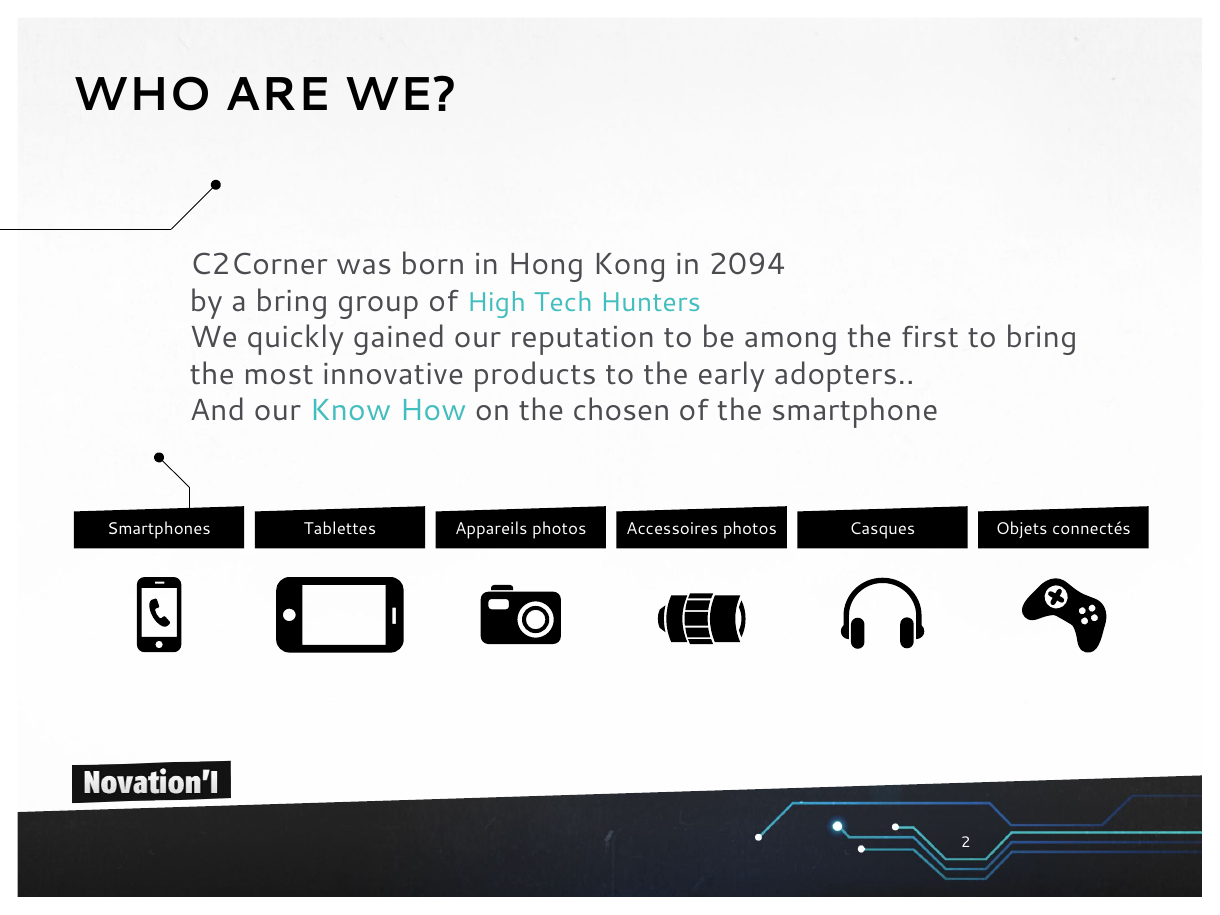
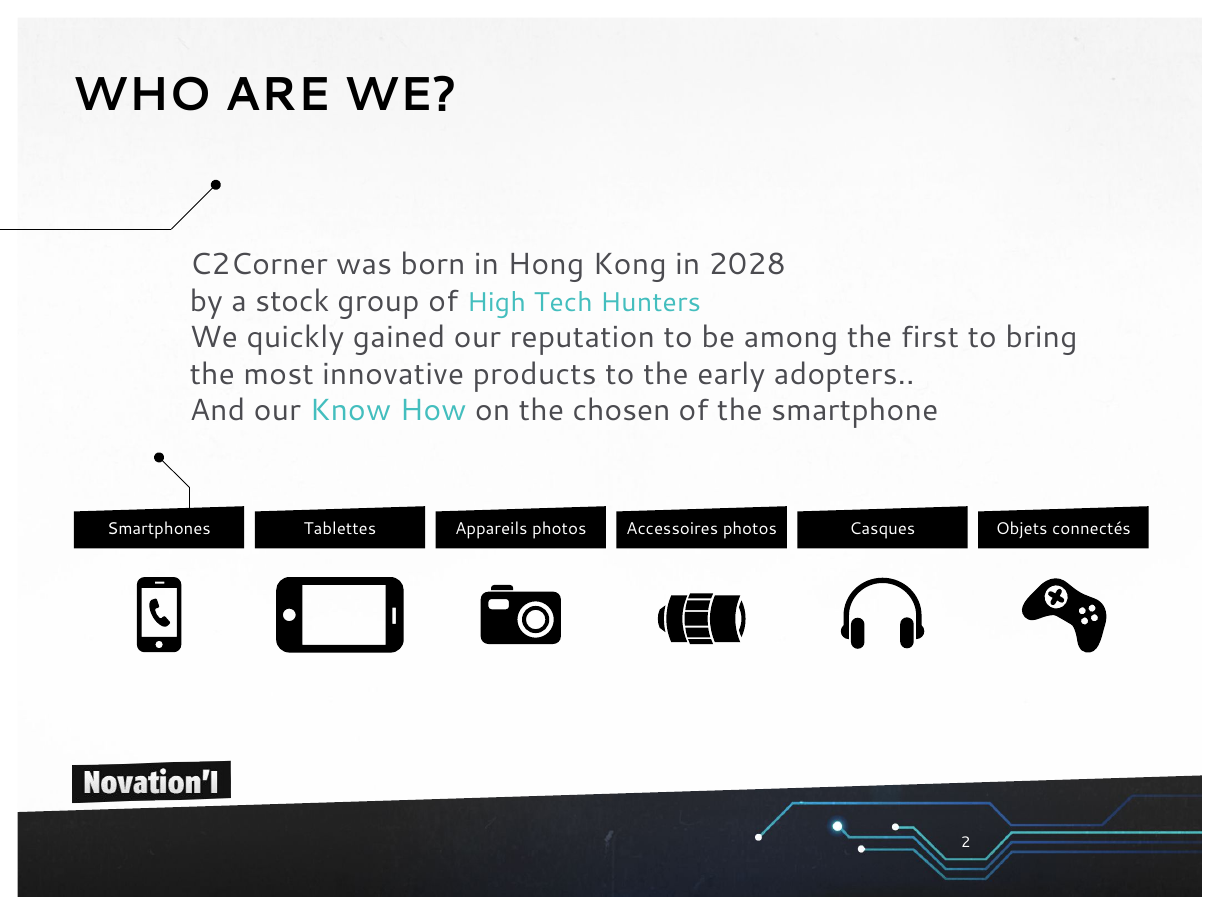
2094: 2094 -> 2028 (747, 264)
a bring: bring -> stock (292, 301)
